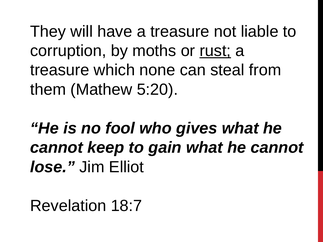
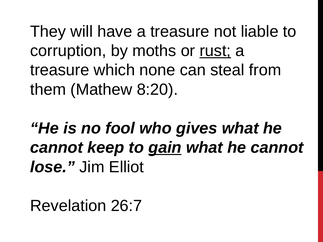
5:20: 5:20 -> 8:20 (157, 90)
gain underline: none -> present (165, 148)
18:7: 18:7 -> 26:7 (126, 206)
